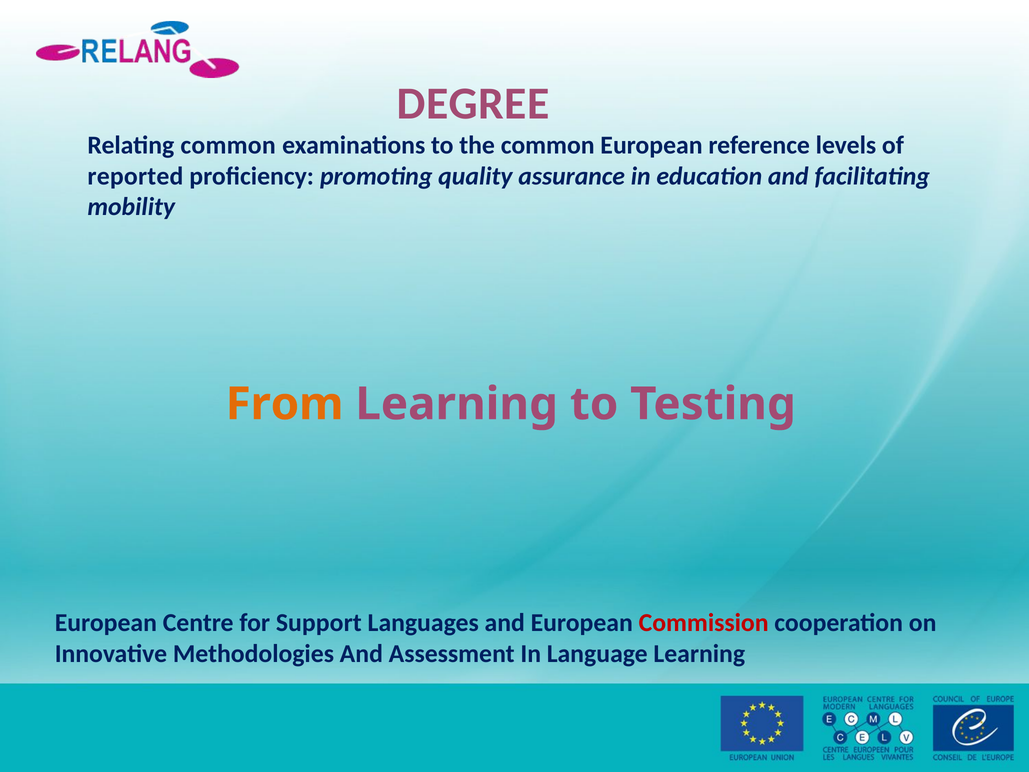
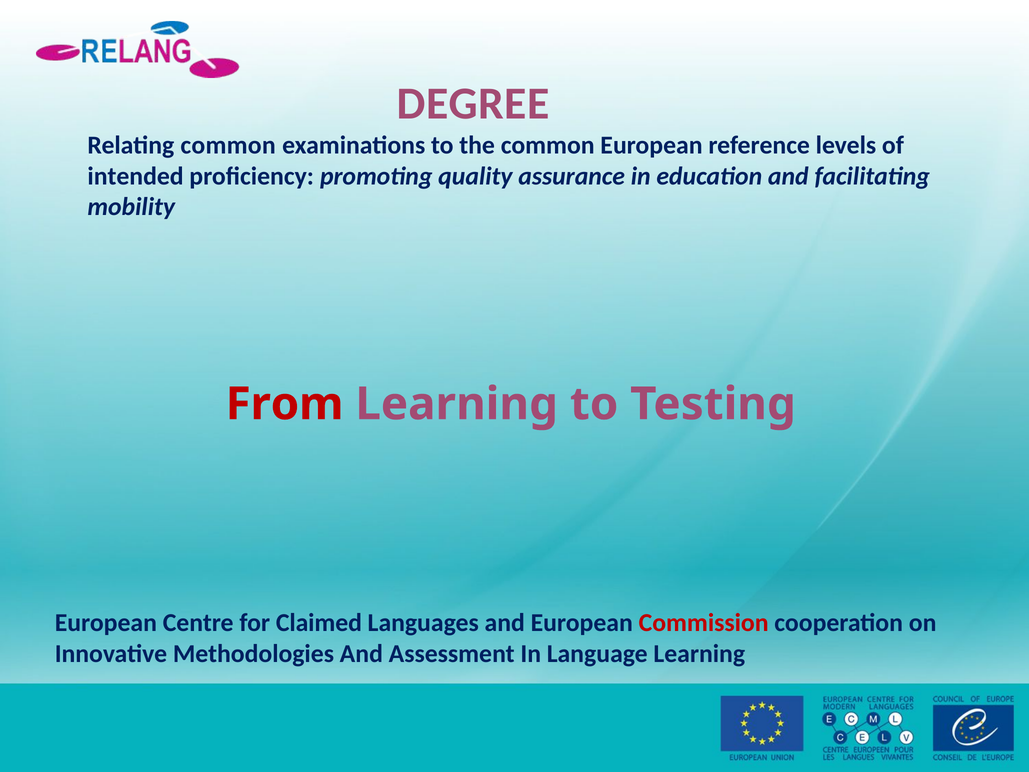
reported: reported -> intended (136, 176)
From colour: orange -> red (285, 404)
Support: Support -> Claimed (319, 623)
